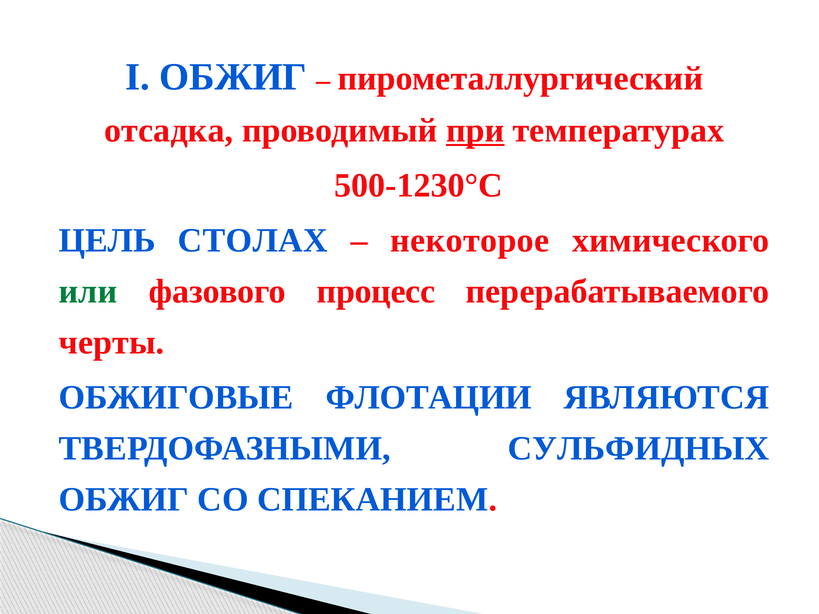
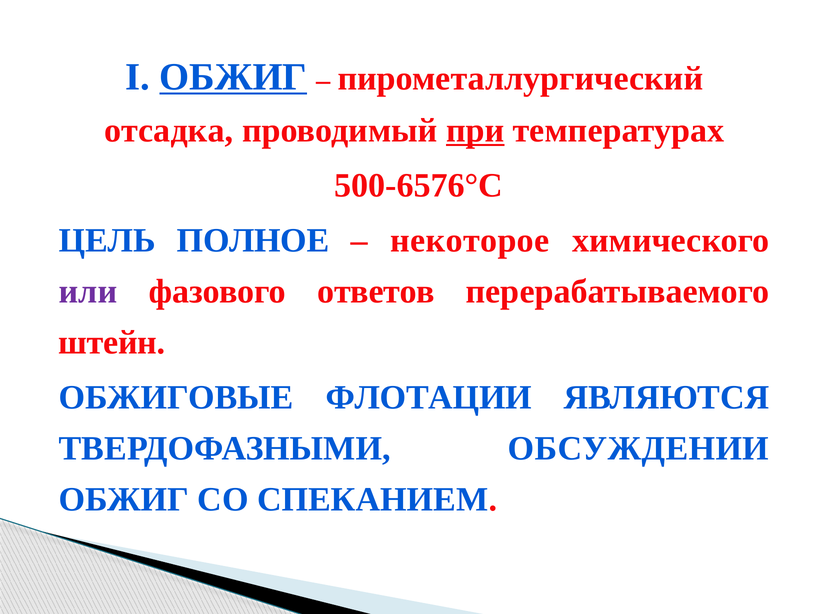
ОБЖИГ underline: none -> present (233, 77)
500-1230°С: 500-1230°С -> 500-6576°С (419, 185)
СТОЛАХ: СТОЛАХ -> ПОЛНОЕ (253, 241)
или colour: green -> purple (88, 292)
процесс: процесс -> ответов (376, 292)
черты: черты -> штейн (112, 343)
СУЛЬФИДНЫХ: СУЛЬФИДНЫХ -> ОБСУЖДЕНИИ (638, 449)
